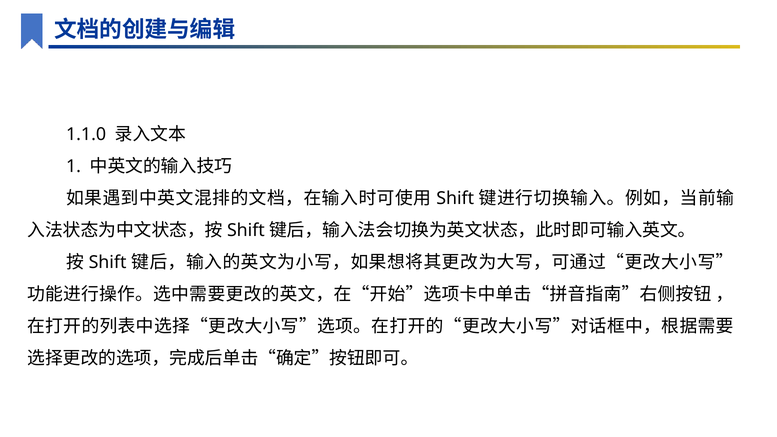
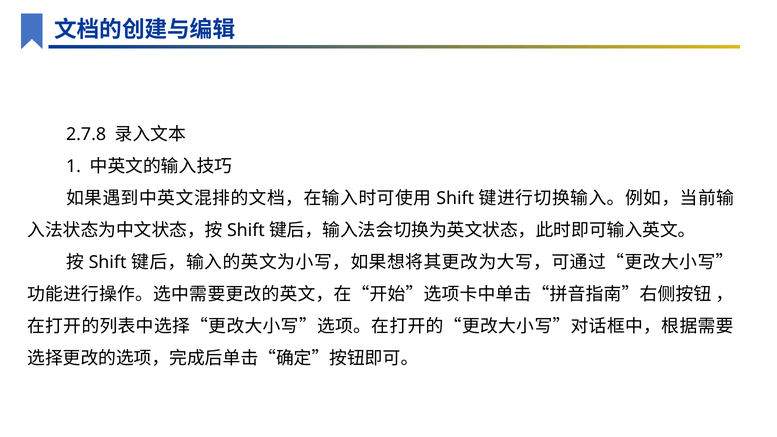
1.1.0: 1.1.0 -> 2.7.8 (86, 134)
